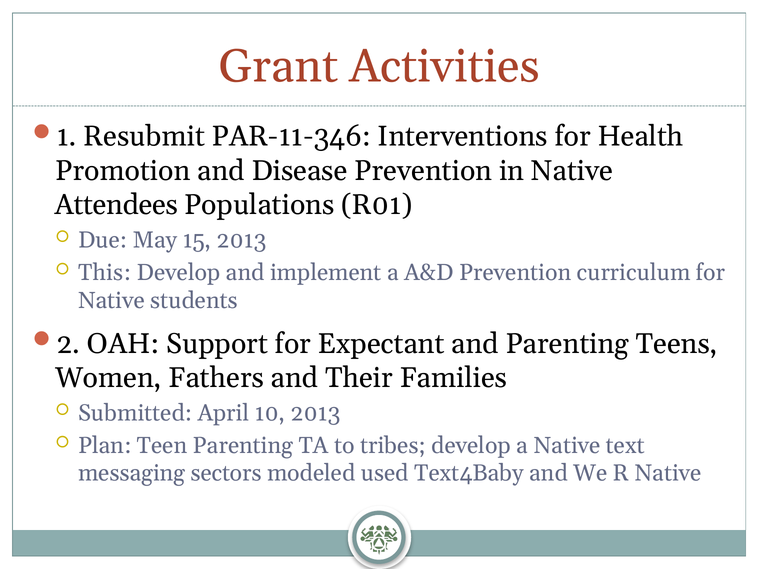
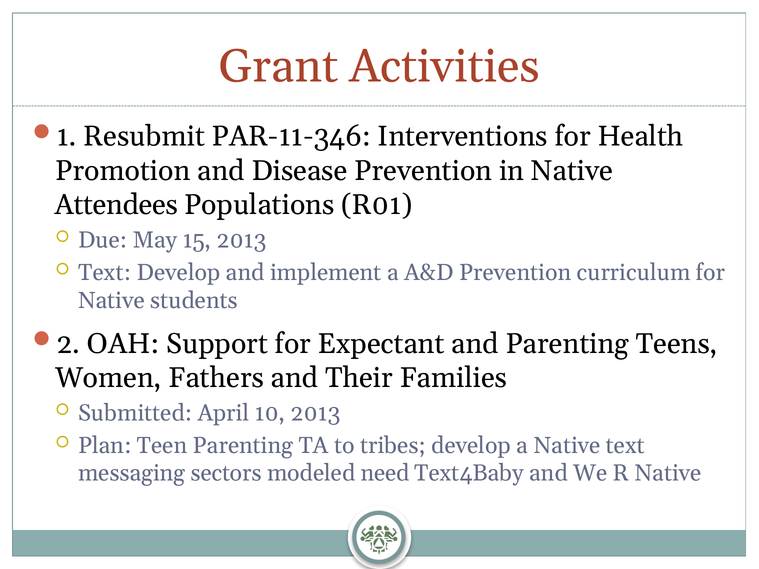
This: This -> Text (105, 273)
used: used -> need (385, 474)
